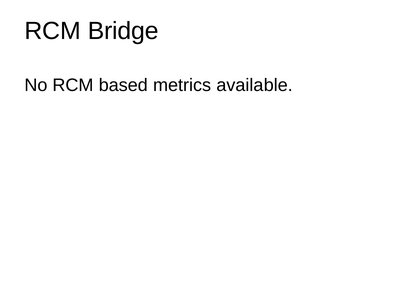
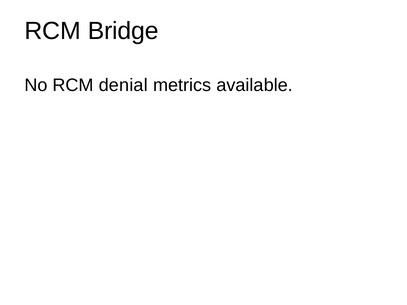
based: based -> denial (123, 85)
